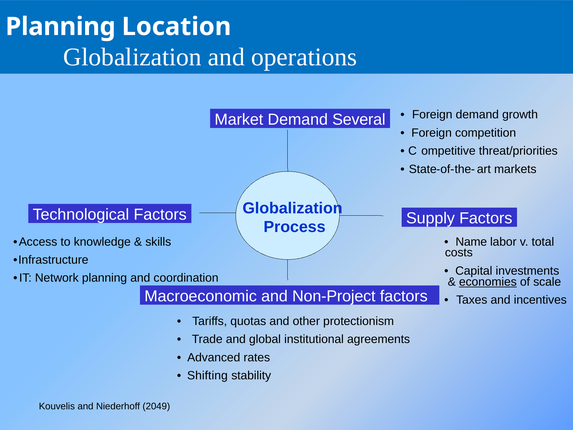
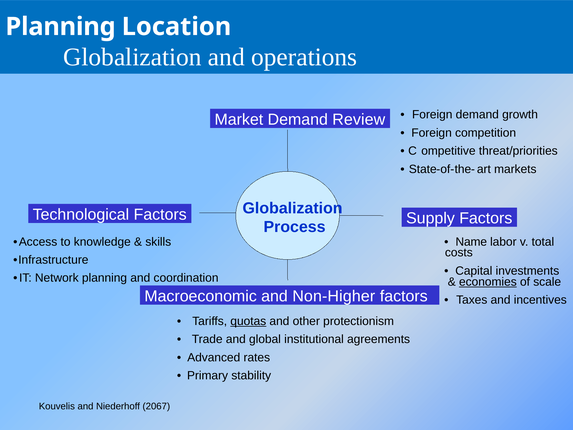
Several: Several -> Review (359, 119)
Non-Project: Non-Project -> Non-Higher (334, 296)
quotas underline: none -> present (248, 321)
Shifting: Shifting -> Primary (208, 375)
2049: 2049 -> 2067 (156, 406)
